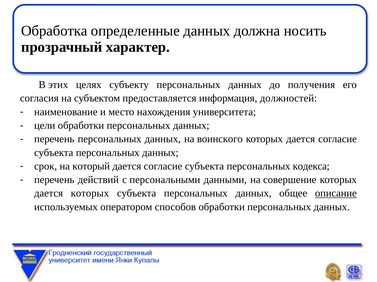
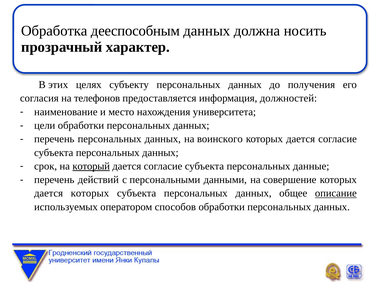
определенные: определенные -> дееспособным (135, 31)
субъектом: субъектом -> телефонов (97, 99)
который underline: none -> present (91, 167)
кодекса: кодекса -> данные (311, 167)
